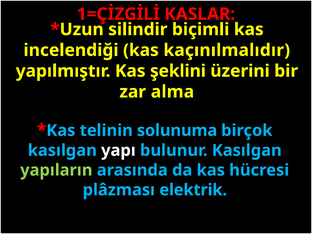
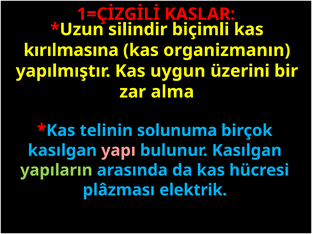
incelendiği: incelendiği -> kırılmasına (71, 50)
kaçınılmalıdır: kaçınılmalıdır -> organizmanın (227, 50)
şeklini: şeklini -> uygun (178, 71)
yapı colour: white -> pink (118, 150)
